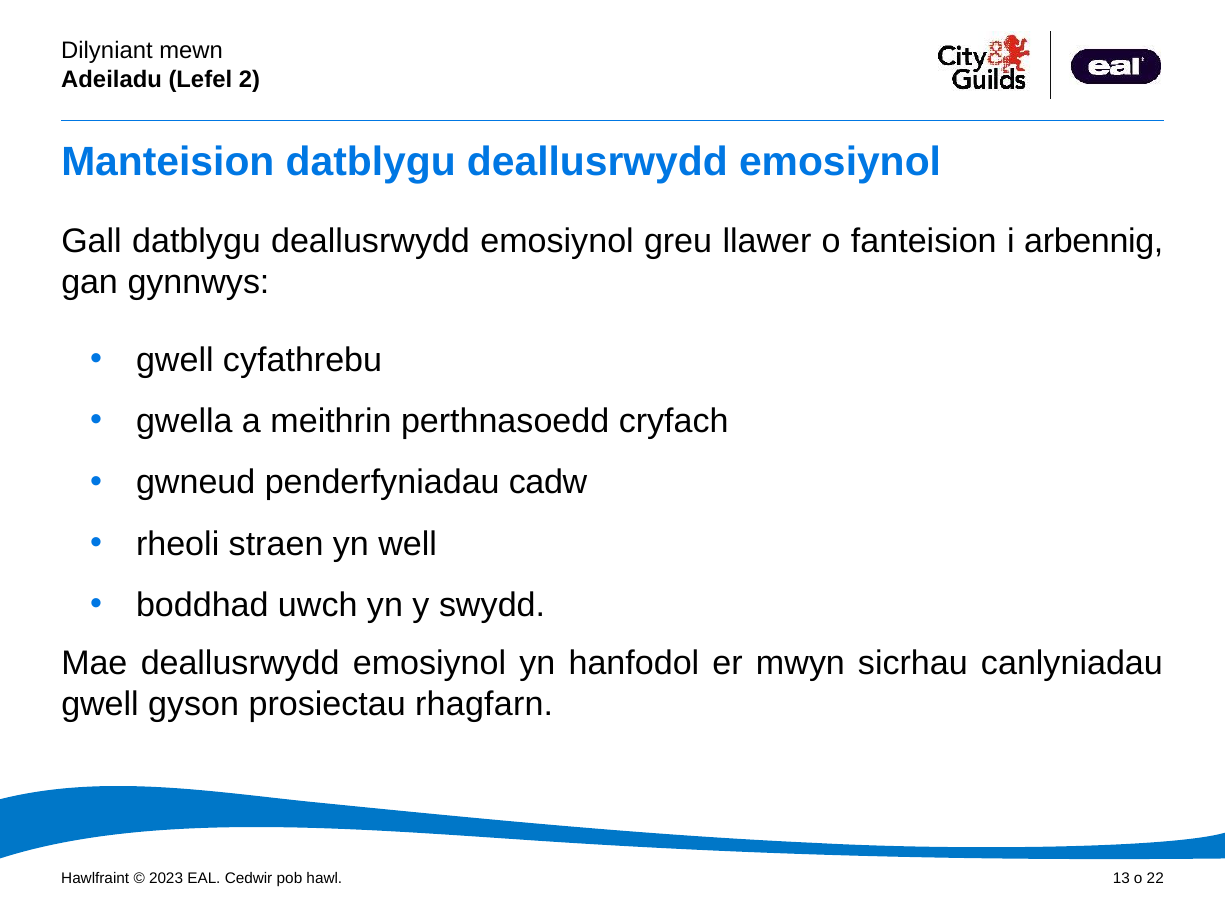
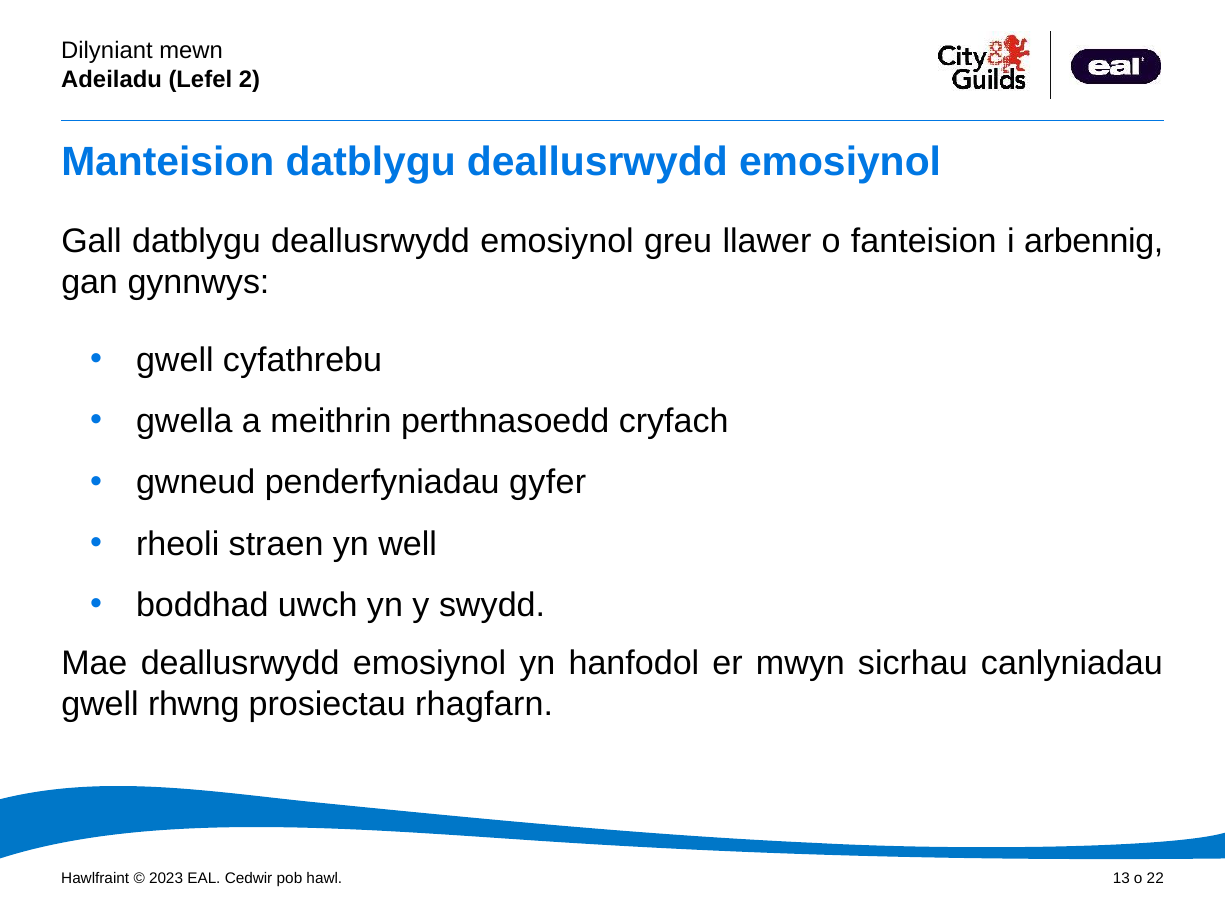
cadw: cadw -> gyfer (548, 483)
gyson: gyson -> rhwng (194, 704)
